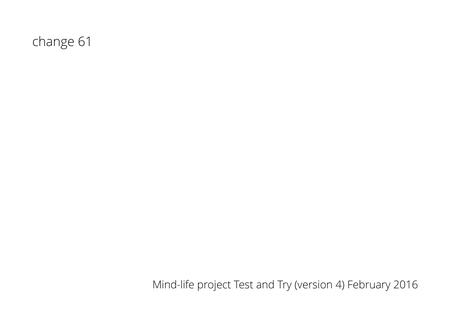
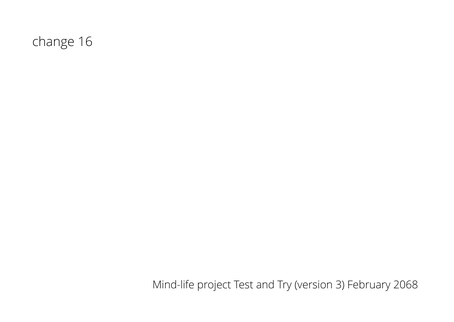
61: 61 -> 16 (85, 42)
4: 4 -> 3 (340, 285)
2016: 2016 -> 2068 (406, 285)
